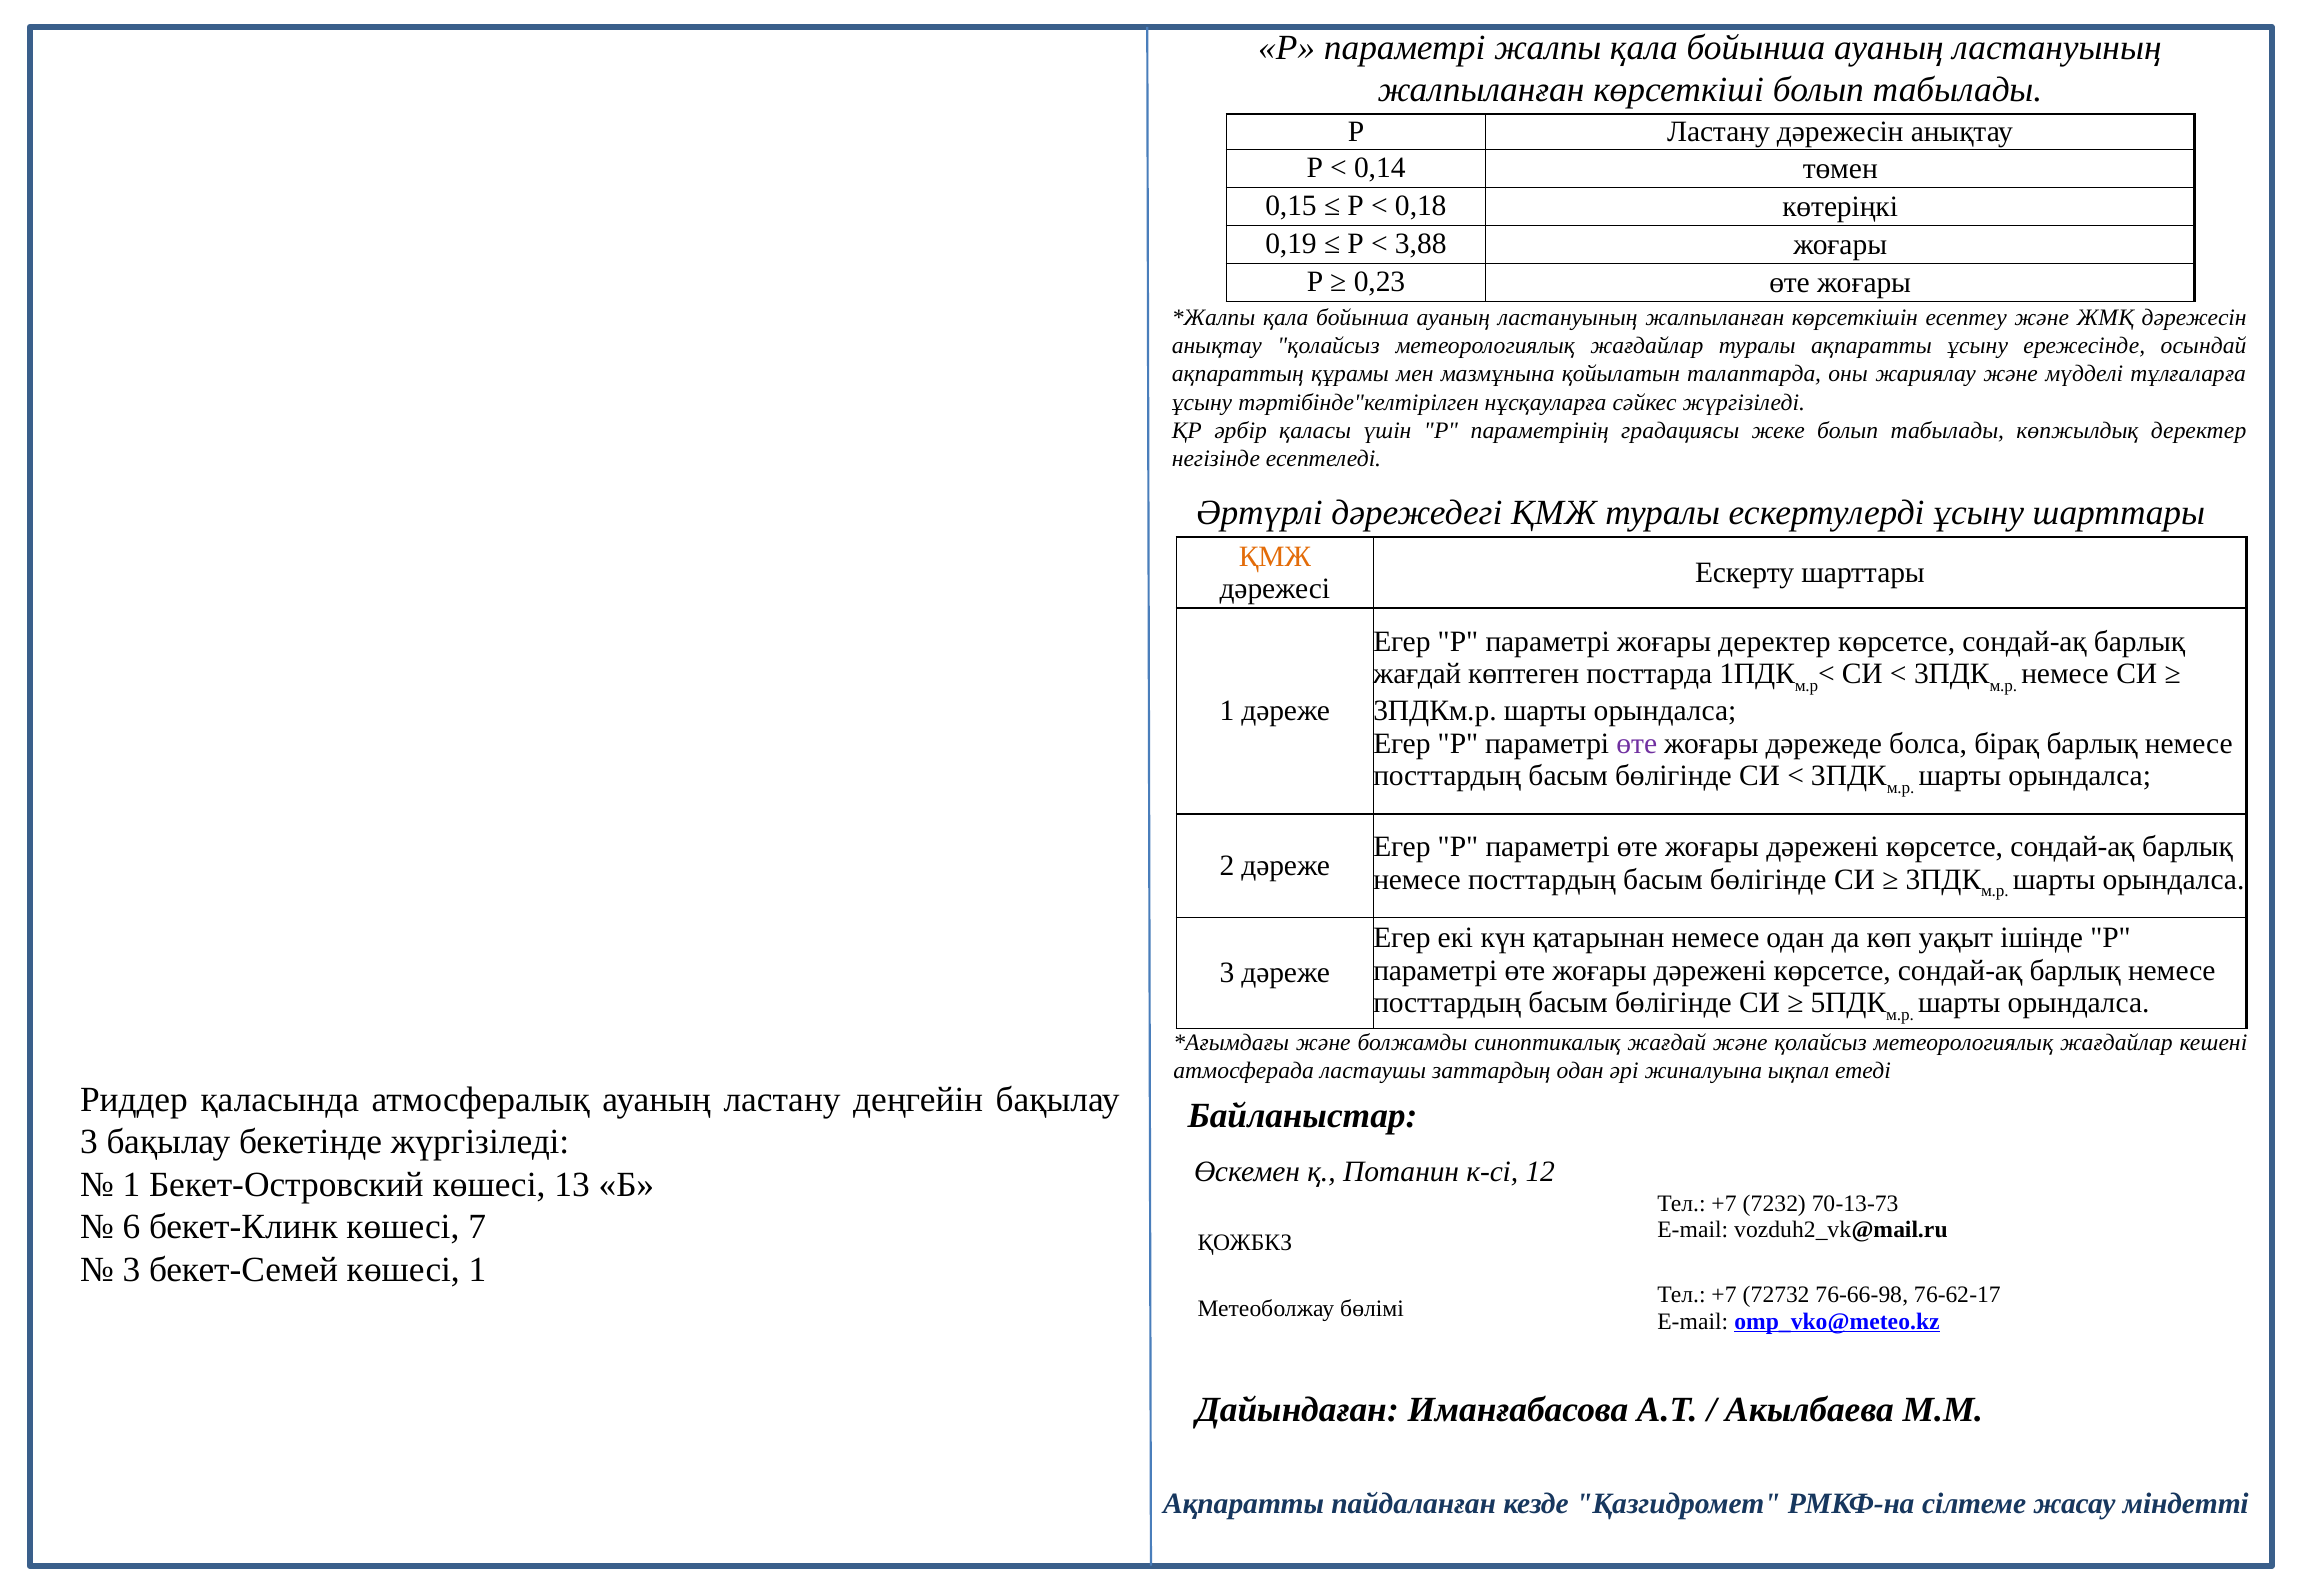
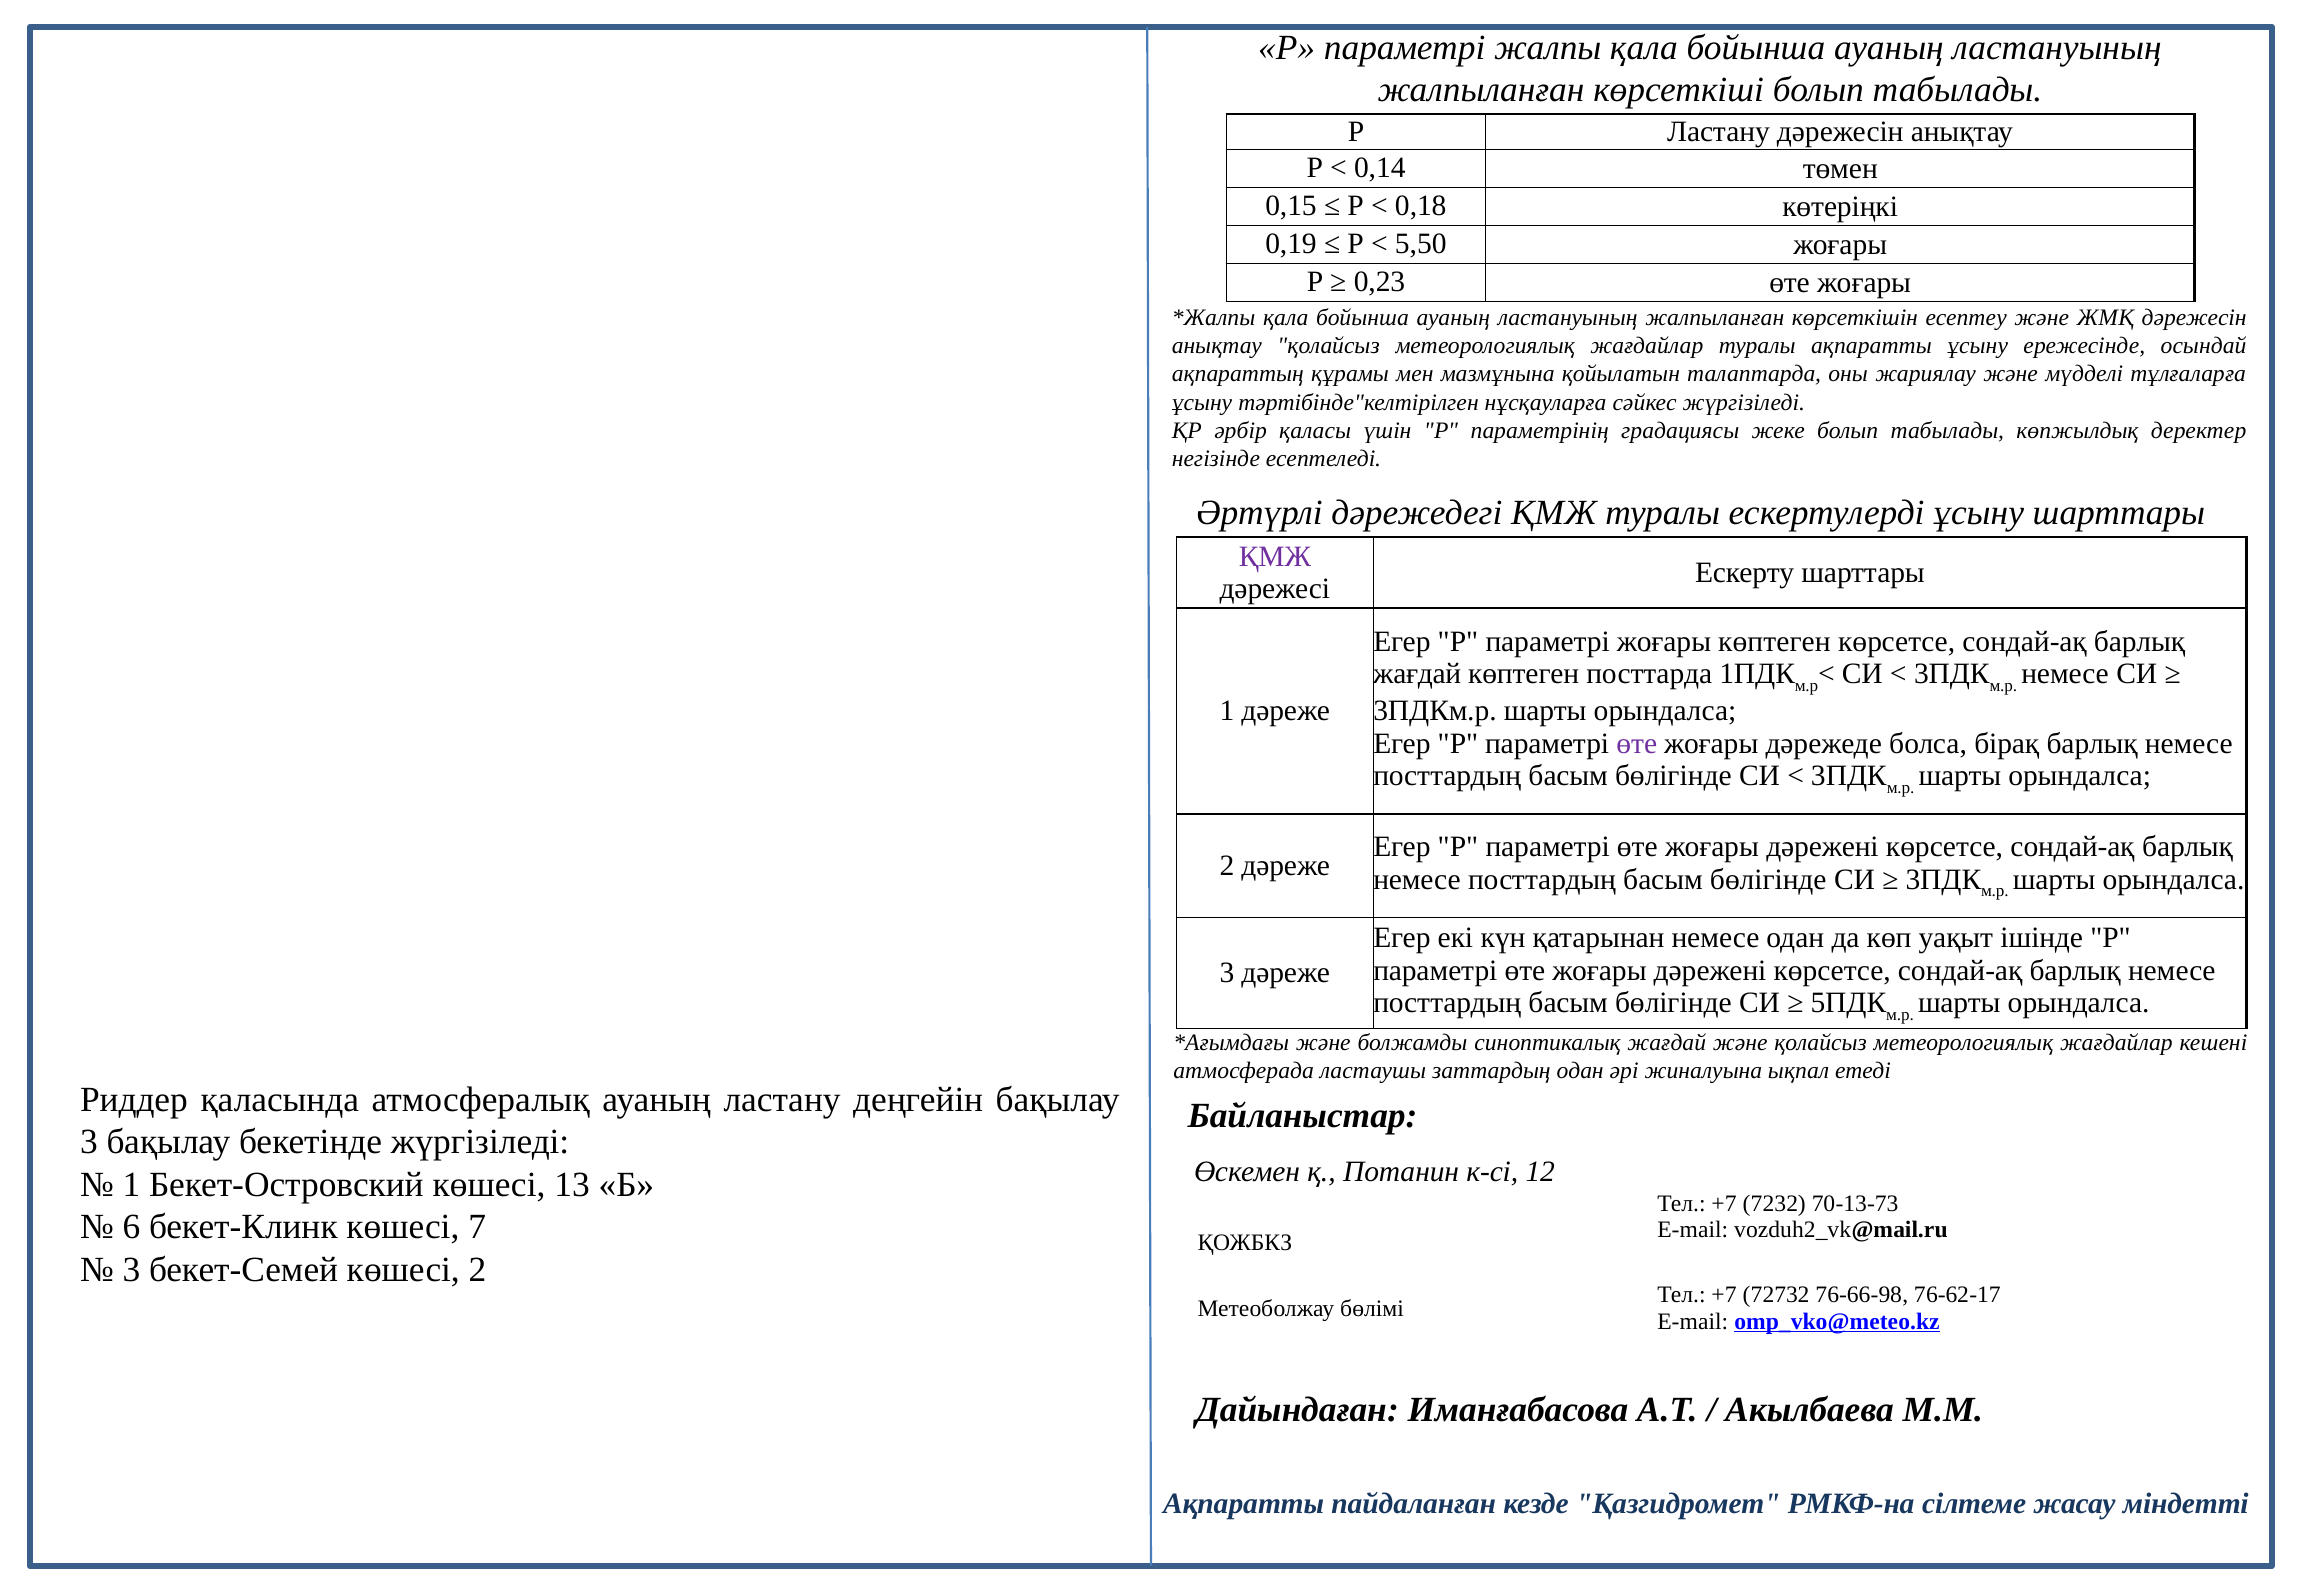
3,88: 3,88 -> 5,50 (1421, 244)
ҚМЖ colour: orange -> purple (1275, 557)
жоғары деректер: деректер -> көптеген (1774, 642)
көшесі 1: 1 -> 2 (477, 1270)
